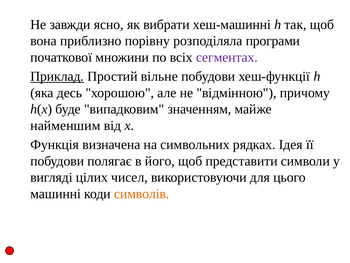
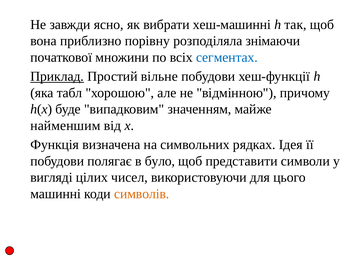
програми: програми -> знімаючи (273, 41)
сегментах colour: purple -> blue (227, 57)
десь: десь -> табл (70, 93)
його: його -> було (160, 161)
